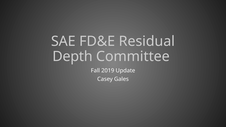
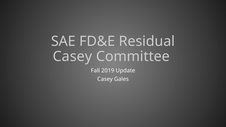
Depth: Depth -> Casey (72, 56)
